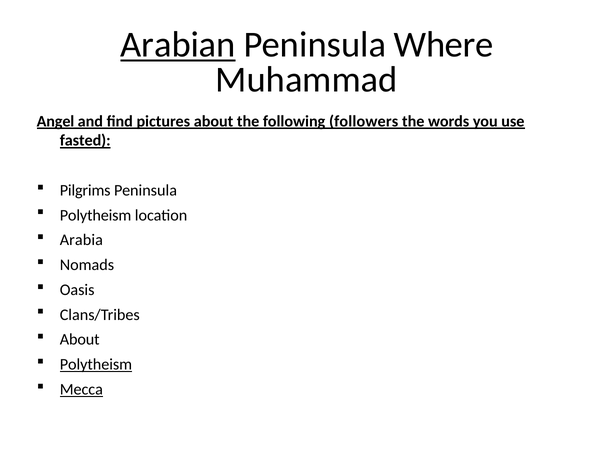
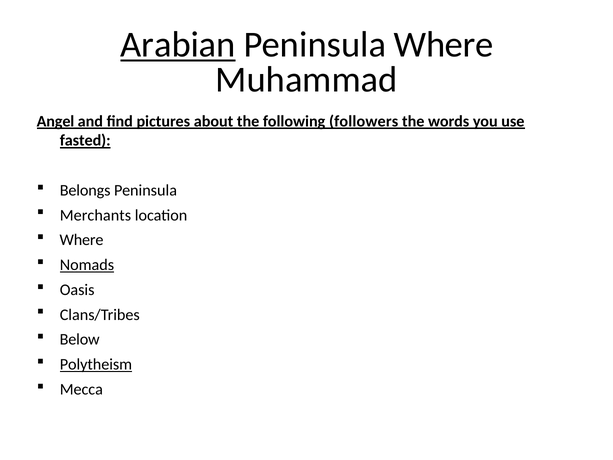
Pilgrims: Pilgrims -> Belongs (85, 190)
Polytheism: Polytheism -> Merchants (95, 215)
Arabia: Arabia -> Where (82, 240)
Nomads underline: none -> present (87, 265)
About: About -> Below (80, 339)
Mecca underline: present -> none (81, 389)
